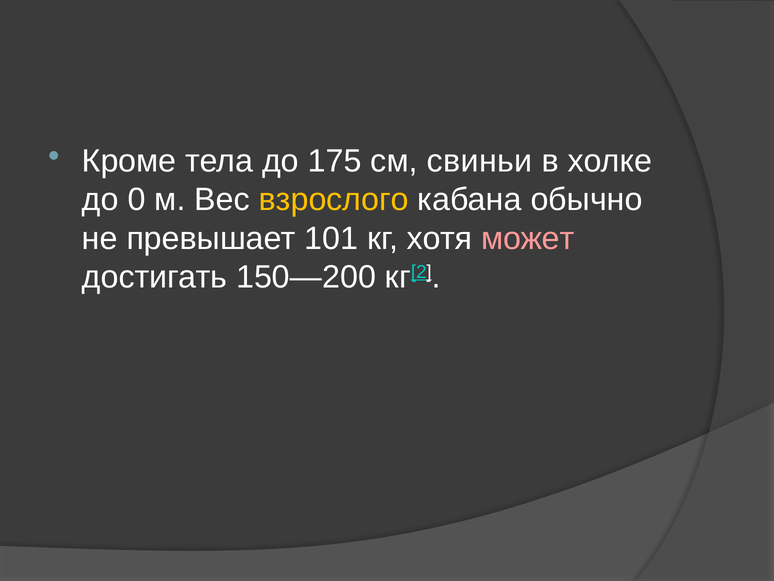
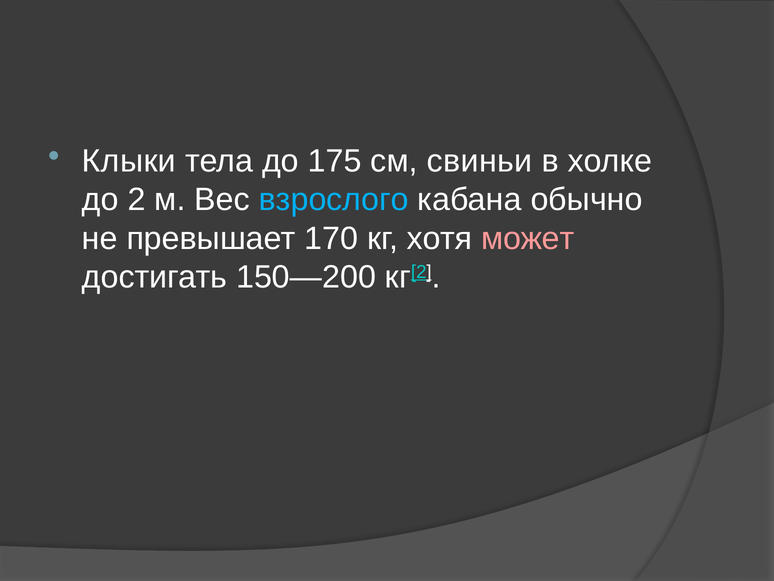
Кроме: Кроме -> Клыки (129, 161)
0: 0 -> 2 (137, 200)
взрослого colour: yellow -> light blue (334, 200)
101: 101 -> 170 (331, 238)
